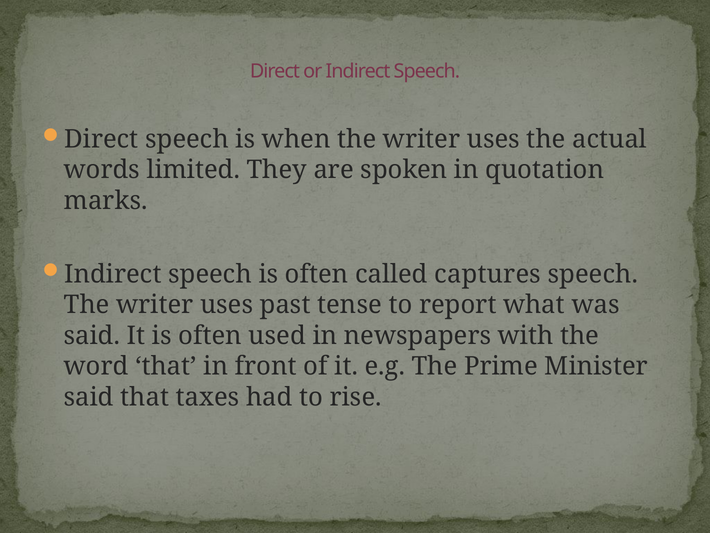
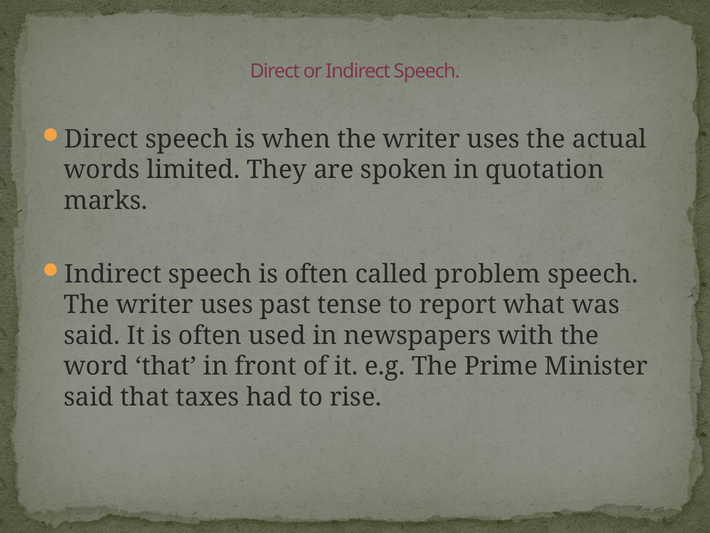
captures: captures -> problem (488, 274)
